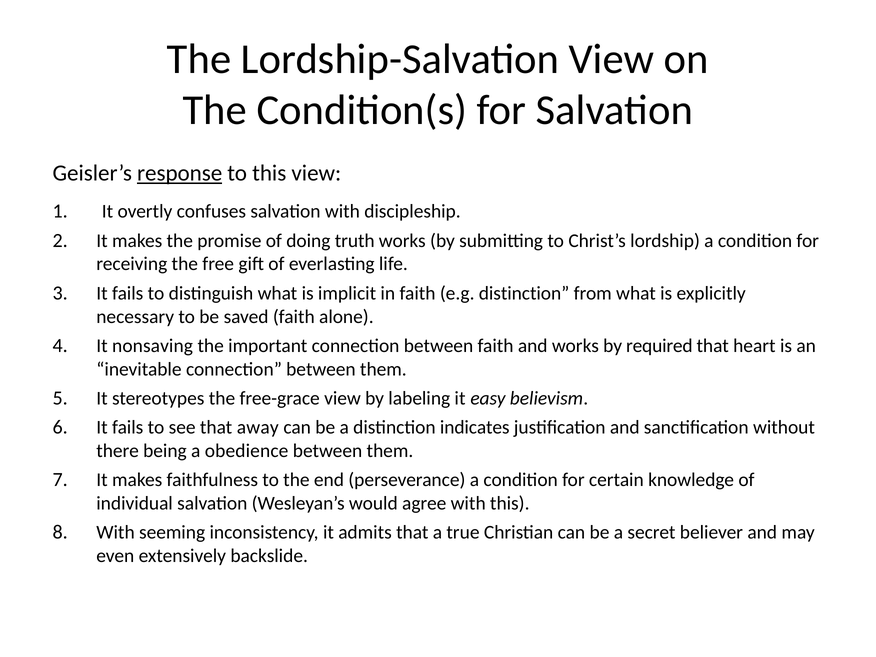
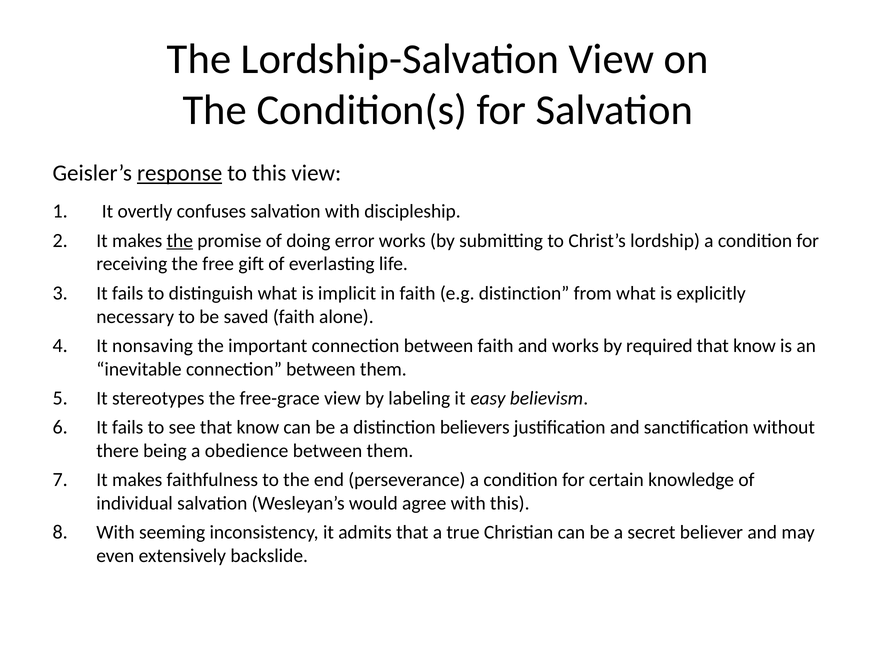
the underline: none -> present (180, 241)
truth: truth -> error (355, 241)
heart: heart -> know (754, 346)
see that away: away -> know (258, 427)
indicates: indicates -> believers (475, 427)
